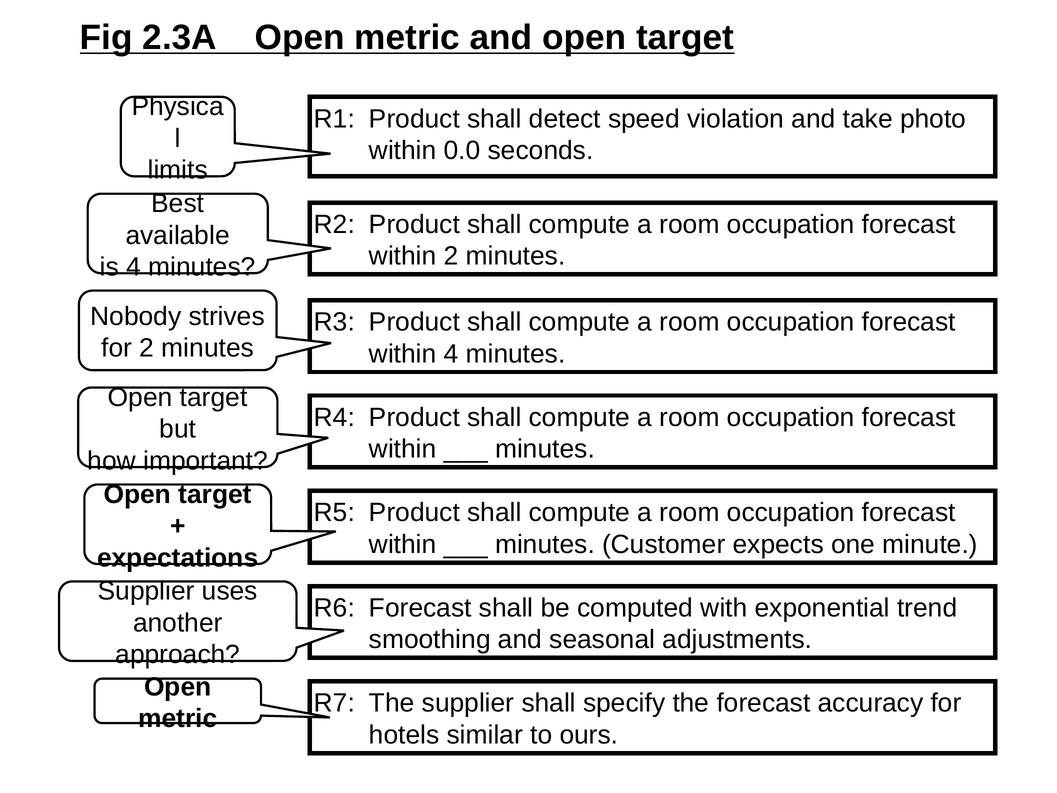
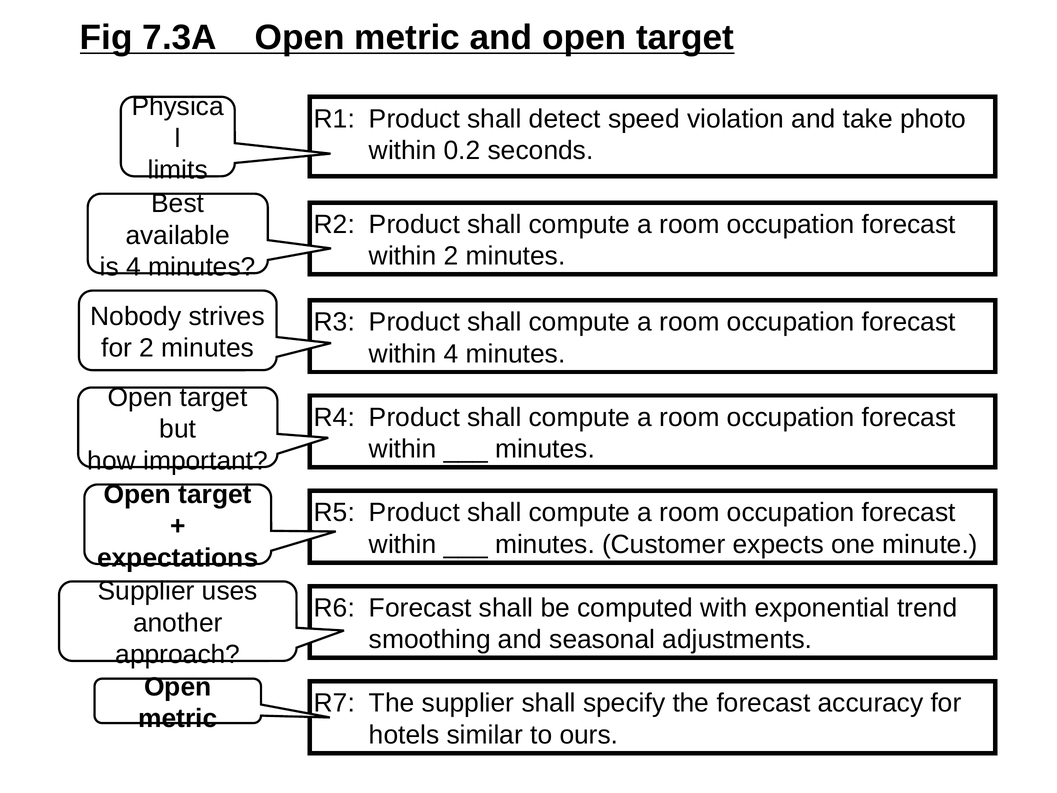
2.3A: 2.3A -> 7.3A (180, 38)
0.0: 0.0 -> 0.2 (462, 150)
